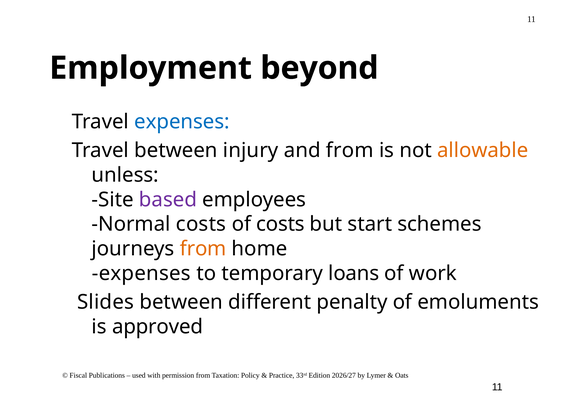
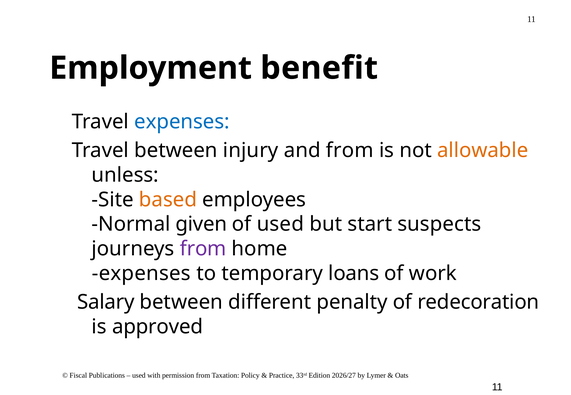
beyond: beyond -> benefit (319, 68)
based colour: purple -> orange (168, 200)
Normal costs: costs -> given (201, 224)
of costs: costs -> used (280, 224)
schemes: schemes -> suspects (439, 224)
from colour: orange -> purple (203, 249)
Slides: Slides -> Salary (106, 302)
emoluments: emoluments -> redecoration (478, 302)
